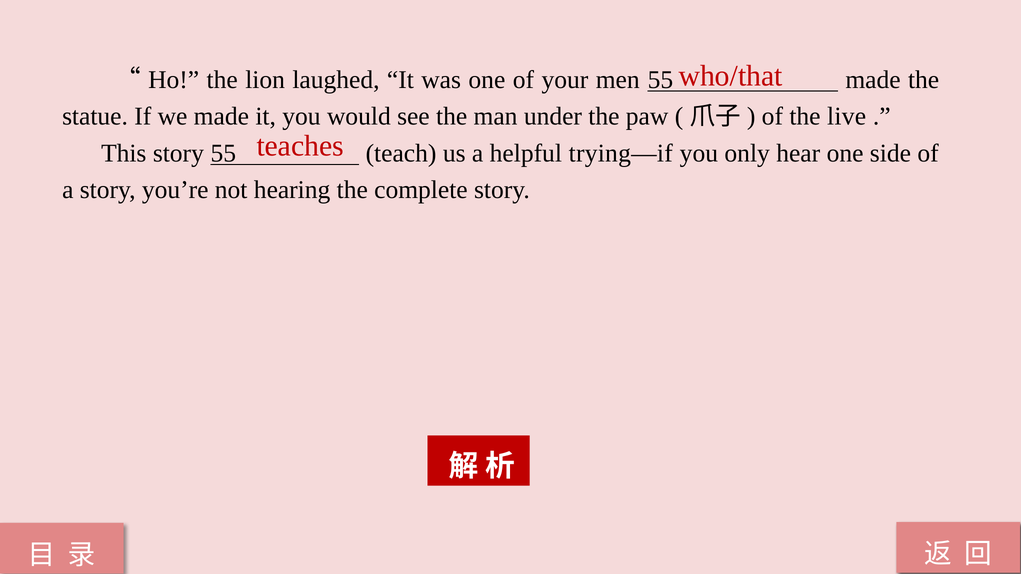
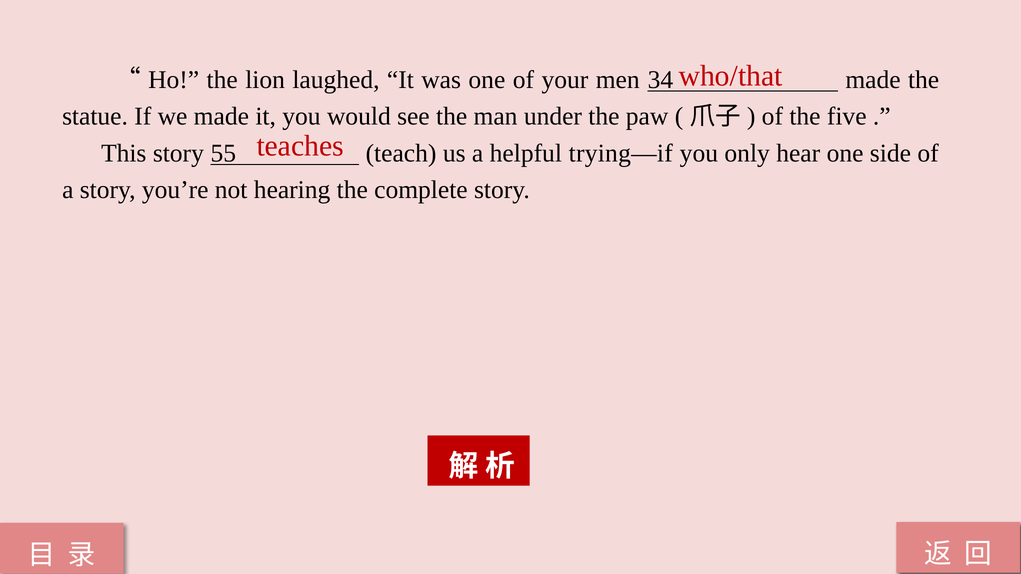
men 55: 55 -> 34 (660, 80)
live: live -> five (847, 117)
